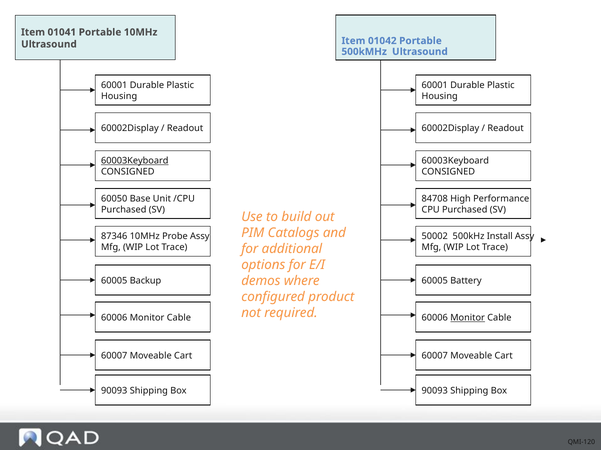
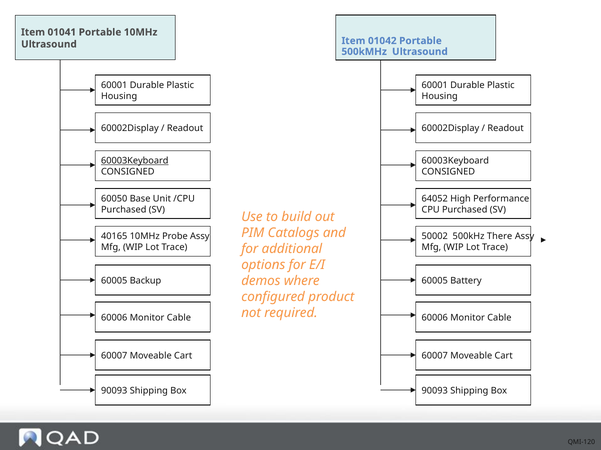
84708: 84708 -> 64052 (435, 199)
87346: 87346 -> 40165 (114, 237)
Install: Install -> There (500, 237)
Monitor underline: present -> none (468, 318)
